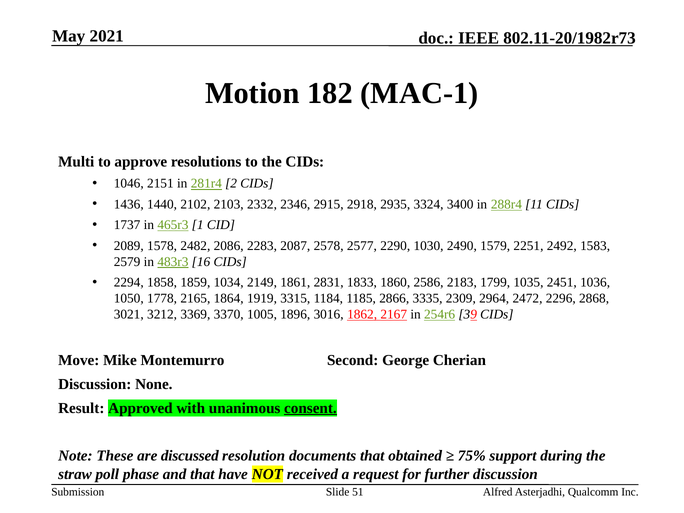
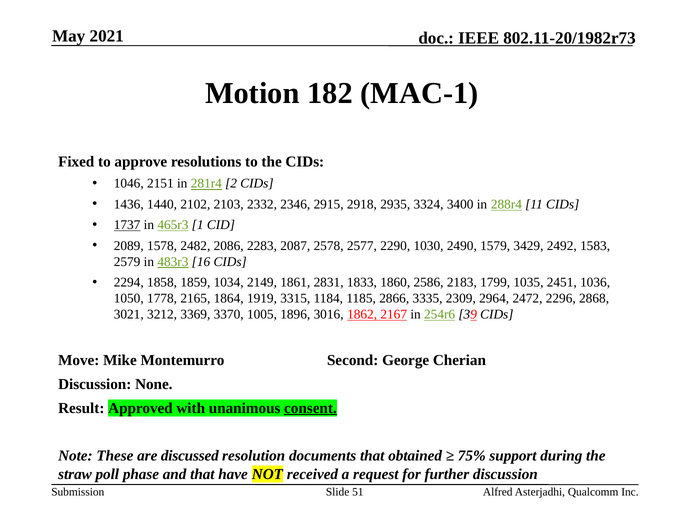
Multi: Multi -> Fixed (76, 162)
1737 underline: none -> present (127, 225)
2251: 2251 -> 3429 (528, 246)
